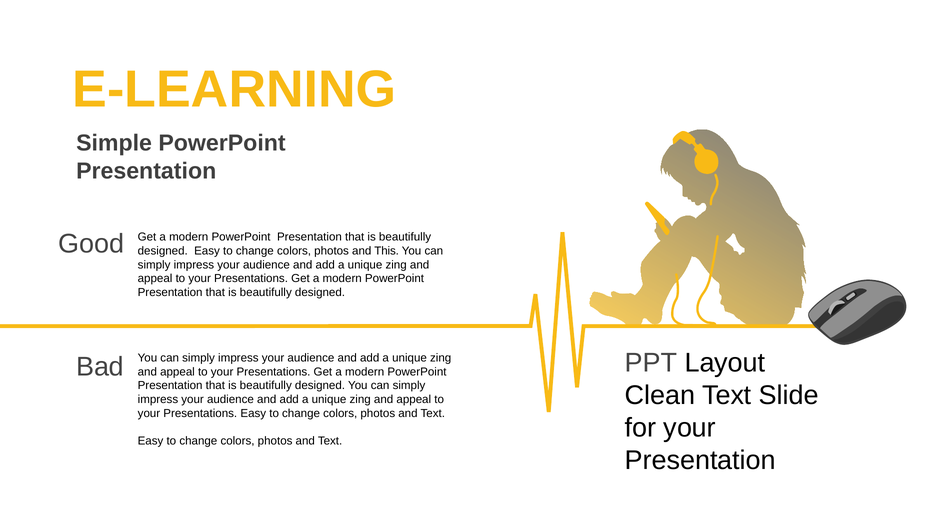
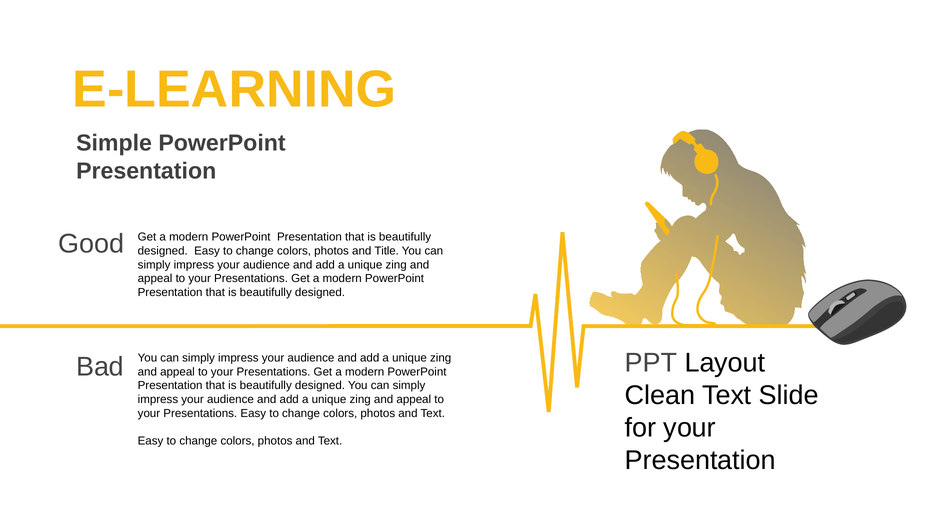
This: This -> Title (387, 251)
